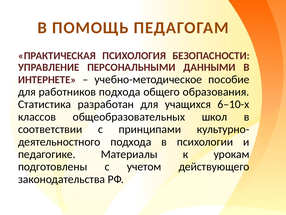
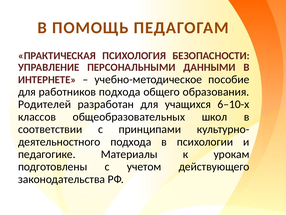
Статистика: Статистика -> Родителей (45, 104)
